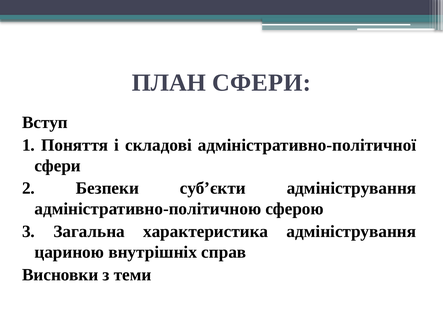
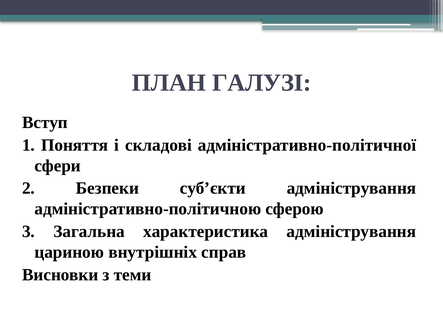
ПЛАН СФЕРИ: СФЕРИ -> ГАЛУЗІ (262, 83)
